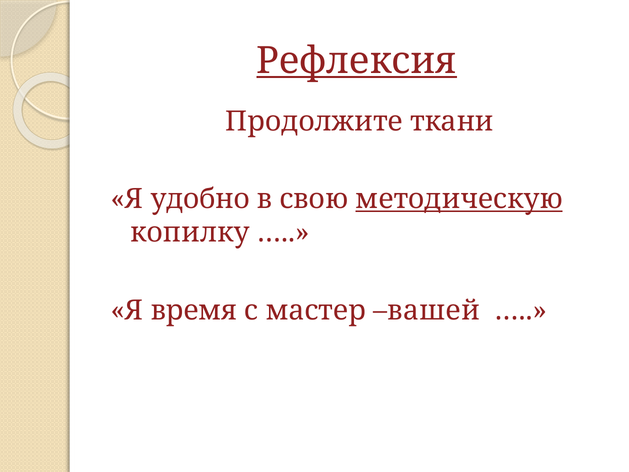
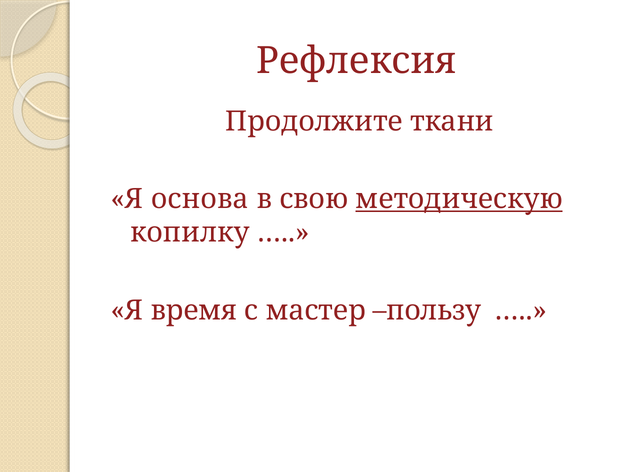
Рефлексия underline: present -> none (357, 61)
удобно: удобно -> основа (200, 199)
вашей: вашей -> пользу (427, 310)
